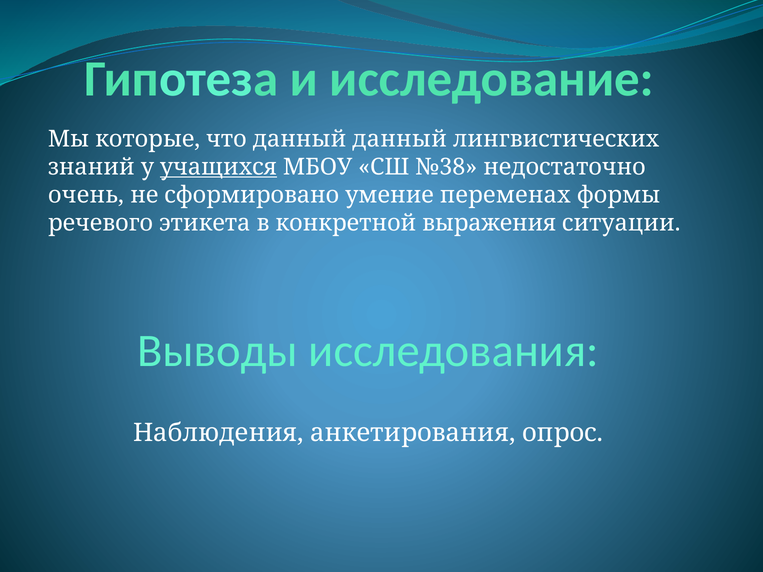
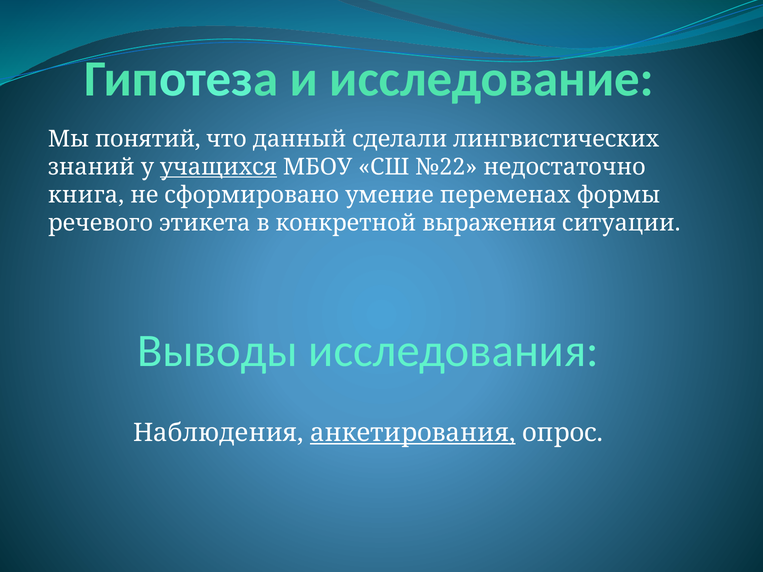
которые: которые -> понятий (148, 139)
данный данный: данный -> сделали (400, 139)
№38: №38 -> №22 (446, 167)
очень: очень -> книга (86, 195)
анкетирования underline: none -> present (413, 433)
